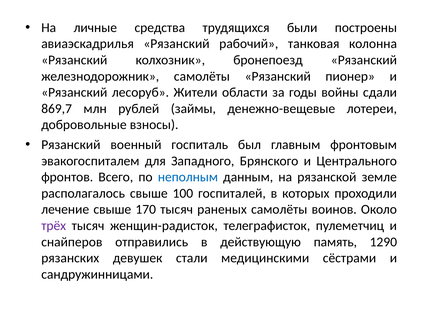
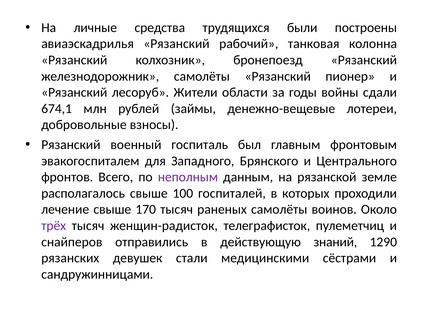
869,7: 869,7 -> 674,1 (57, 109)
неполным colour: blue -> purple (188, 177)
память: память -> знаний (335, 242)
